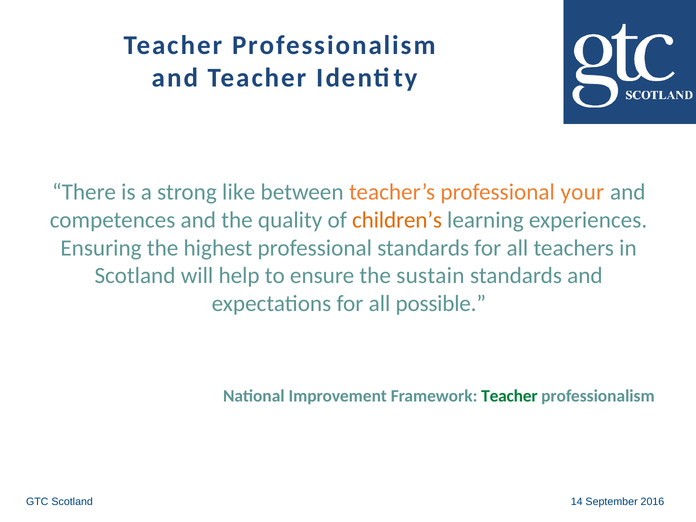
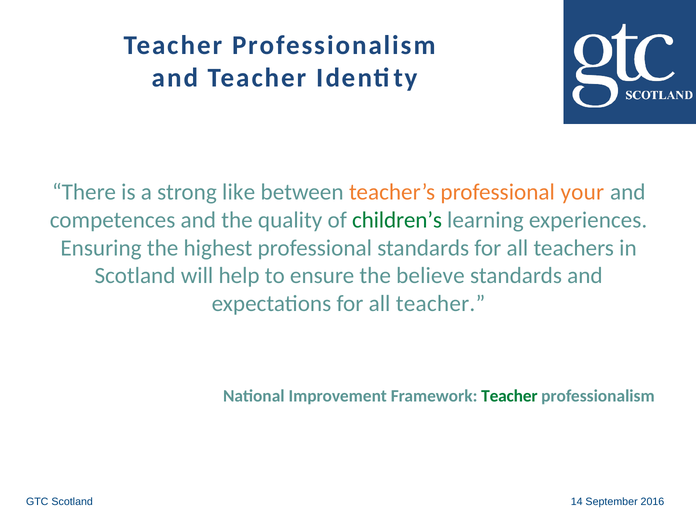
children’s colour: orange -> green (397, 220)
sustain: sustain -> believe (430, 276)
all possible: possible -> teacher (441, 304)
